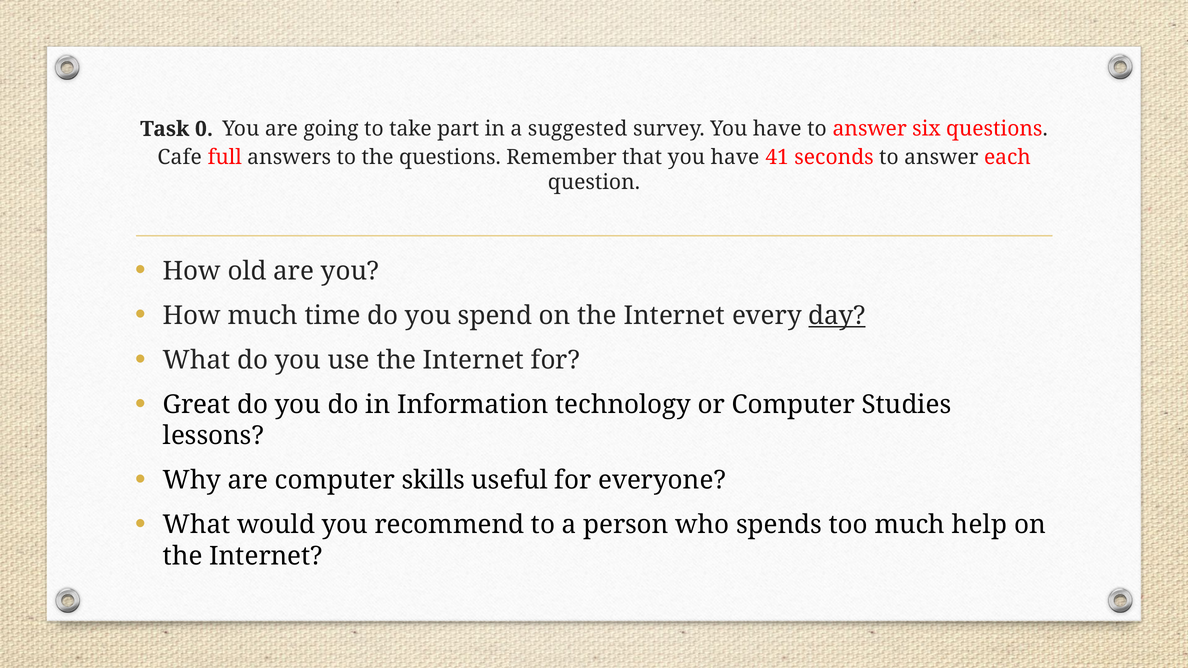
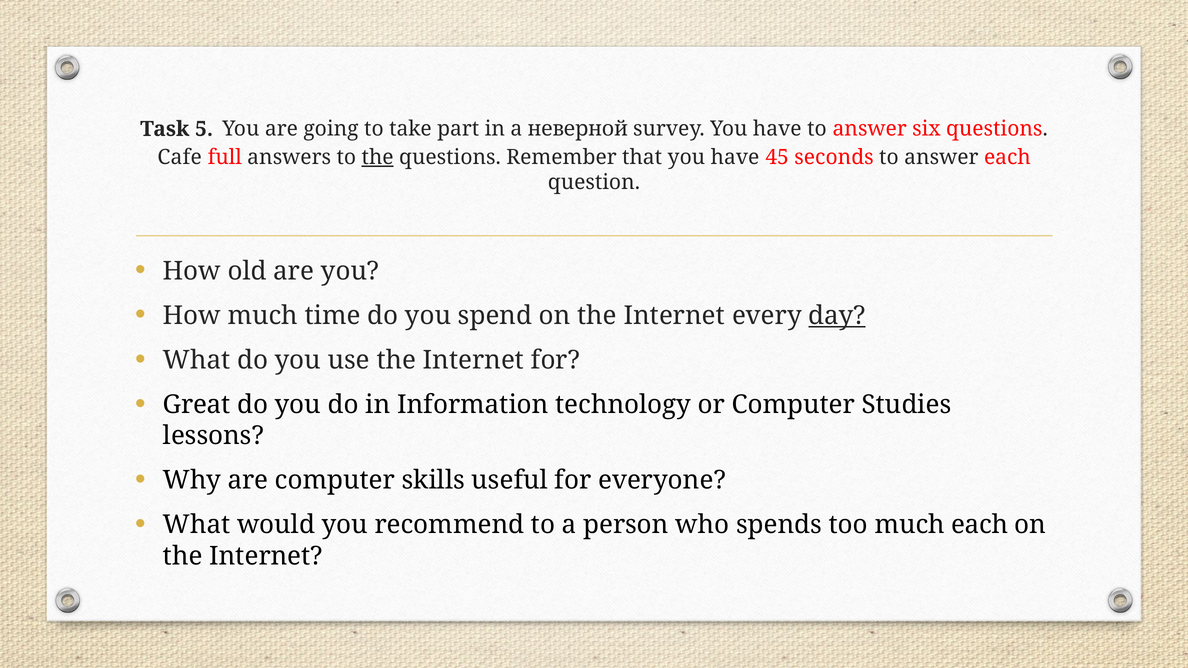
0: 0 -> 5 (204, 129)
suggested: suggested -> неверной (578, 129)
the underline: none -> present (378, 157)
41: 41 -> 45 (777, 157)
much help: help -> each (980, 525)
